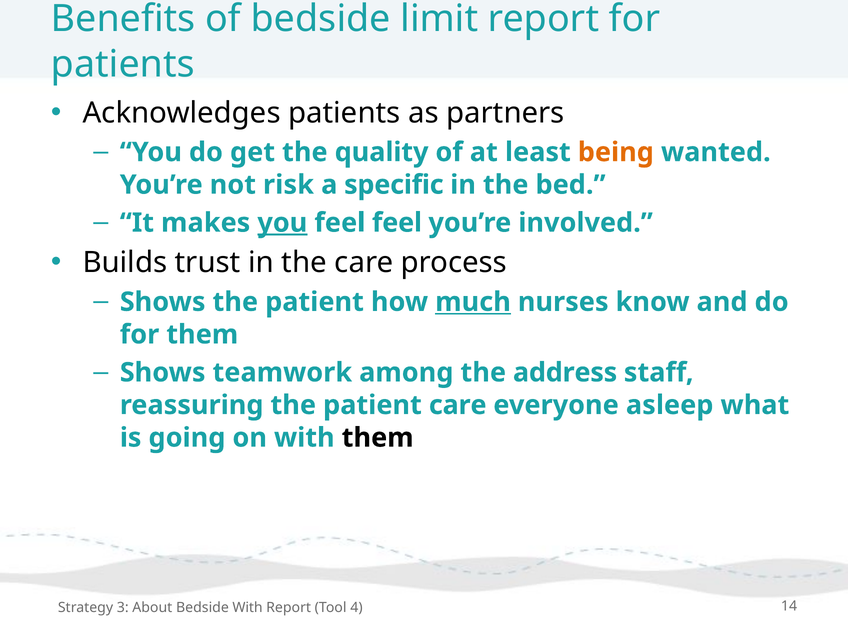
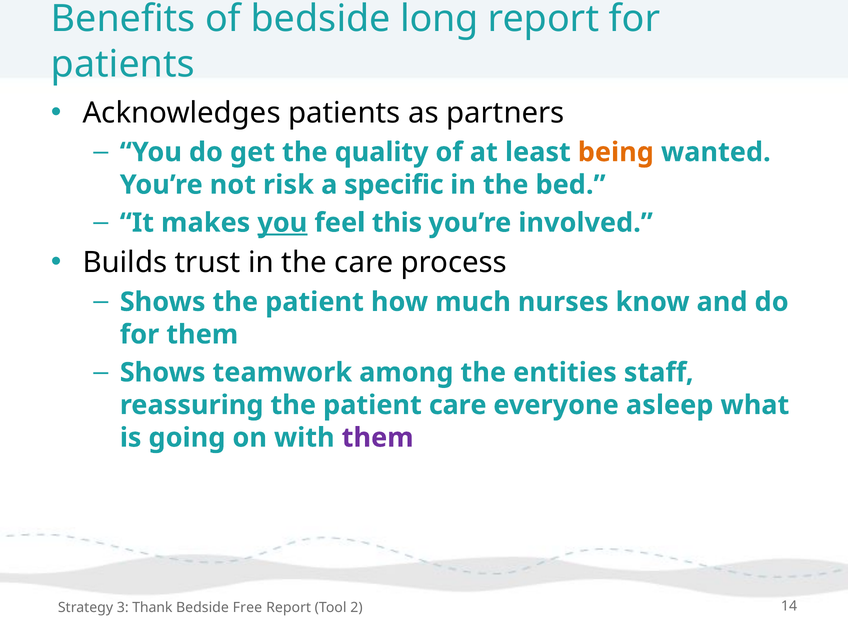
limit: limit -> long (439, 19)
feel feel: feel -> this (397, 223)
much underline: present -> none (473, 302)
address: address -> entities (565, 373)
them colour: black -> purple (378, 438)
About: About -> Thank (152, 607)
Bedside With: With -> Free (247, 607)
4: 4 -> 2 (356, 607)
